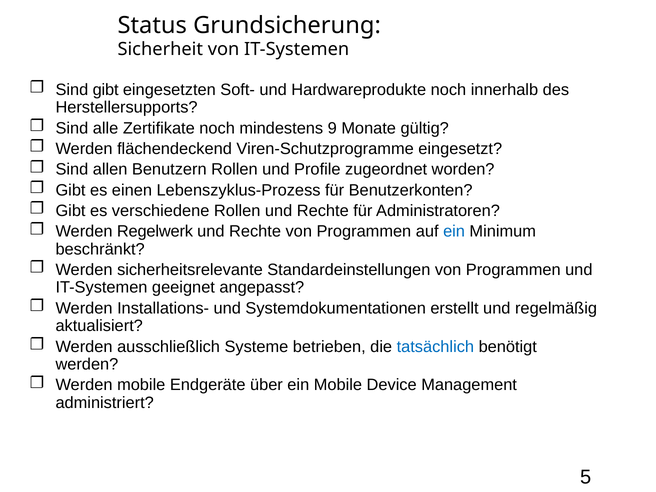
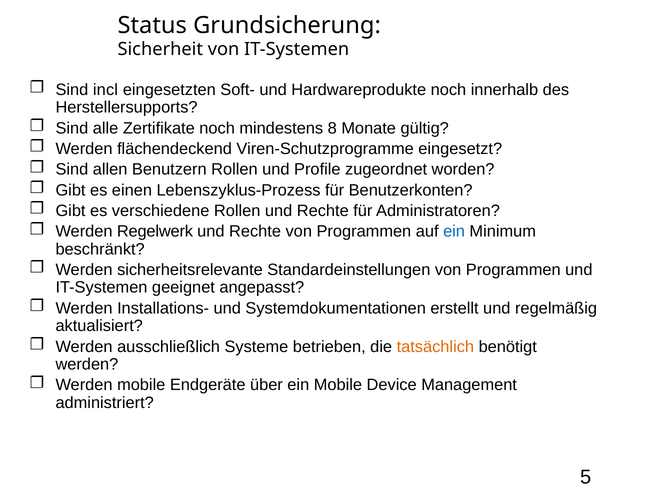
Sind gibt: gibt -> incl (105, 90)
9: 9 -> 8 (332, 128)
tatsächlich colour: blue -> orange (435, 347)
